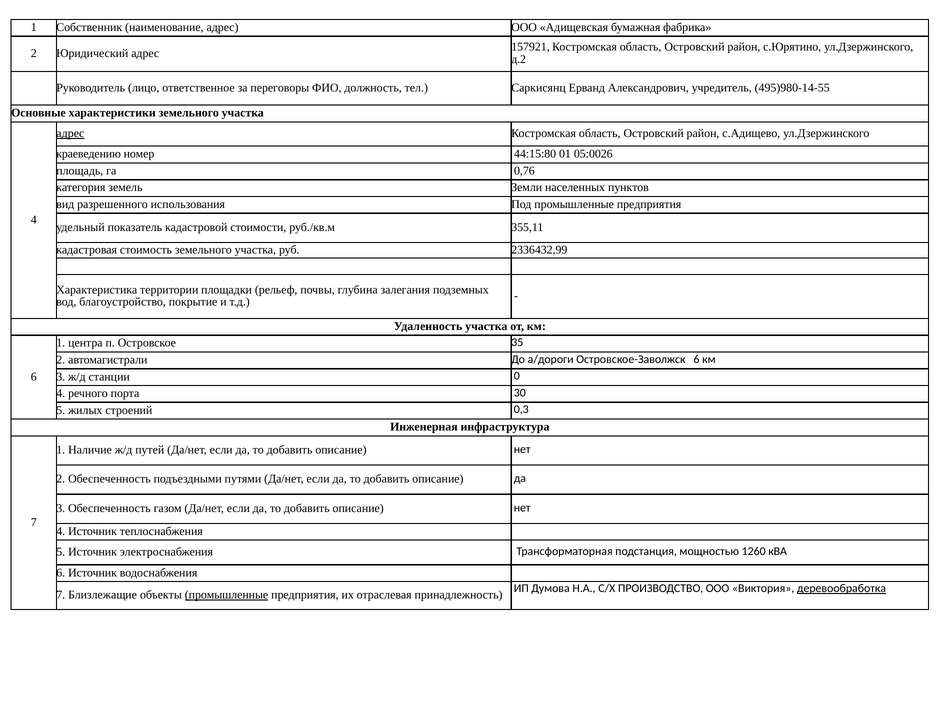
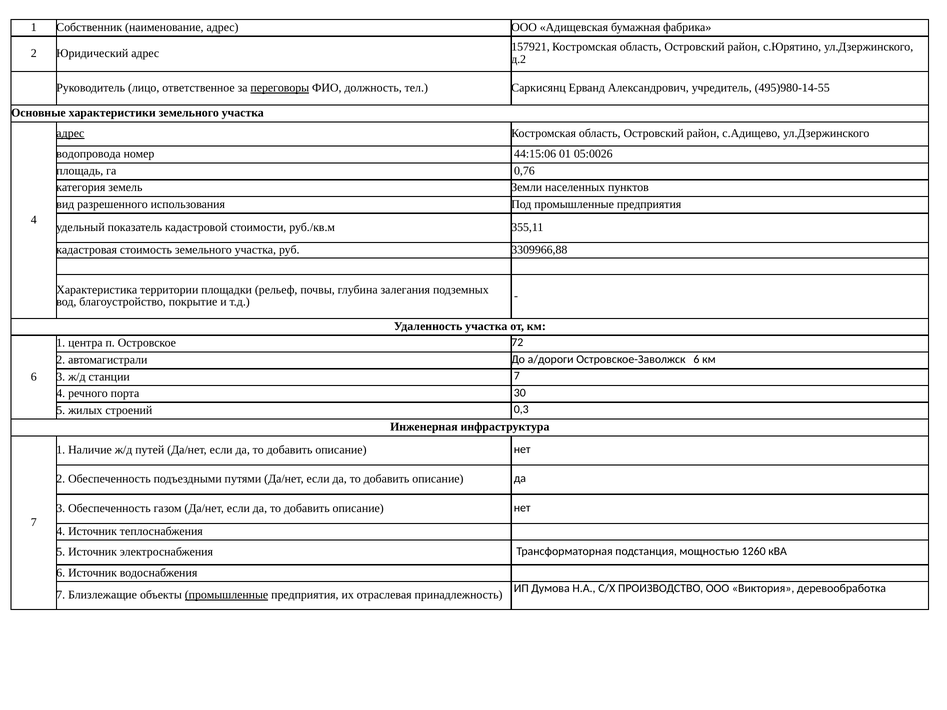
переговоры underline: none -> present (280, 88)
краеведению: краеведению -> водопровода (89, 154)
44:15:80: 44:15:80 -> 44:15:06 (535, 154)
2336432,99: 2336432,99 -> 3309966,88 (539, 250)
35: 35 -> 72 (517, 343)
станции 0: 0 -> 7 (517, 376)
деревообработка underline: present -> none (841, 589)
